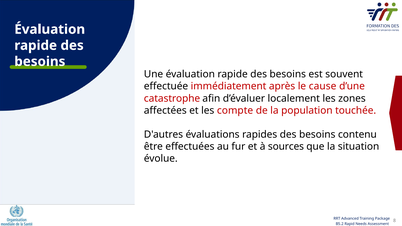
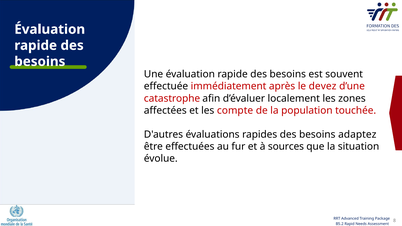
cause: cause -> devez (323, 86)
contenu: contenu -> adaptez (357, 135)
